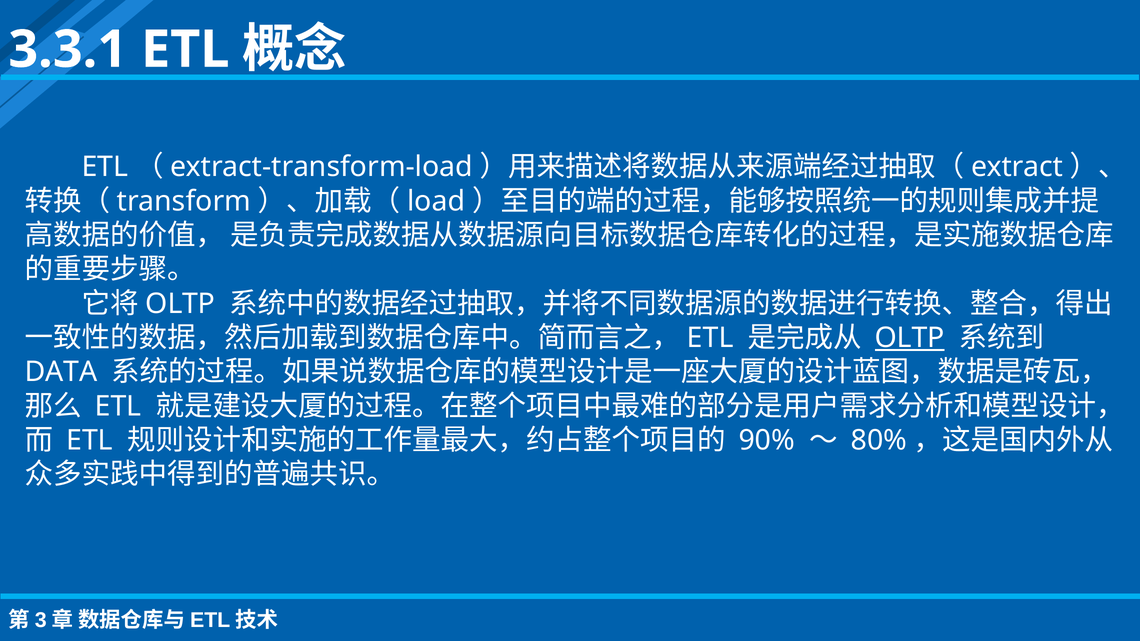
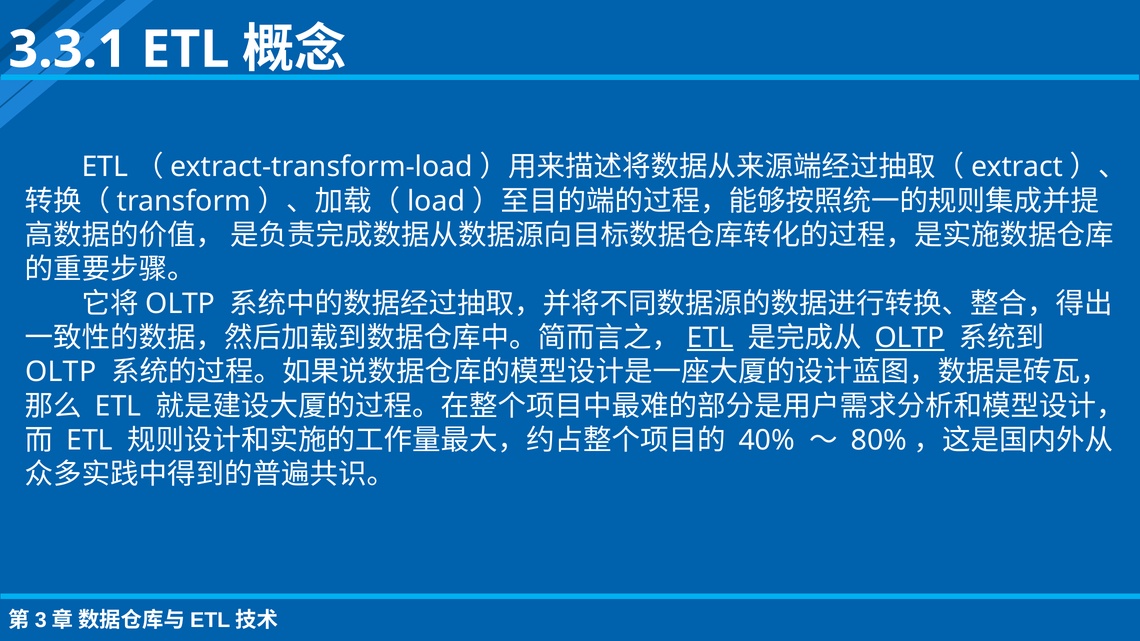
ETL underline: none -> present (710, 338)
DATA: DATA -> OLTP (61, 372)
90%: 90% -> 40% (767, 441)
